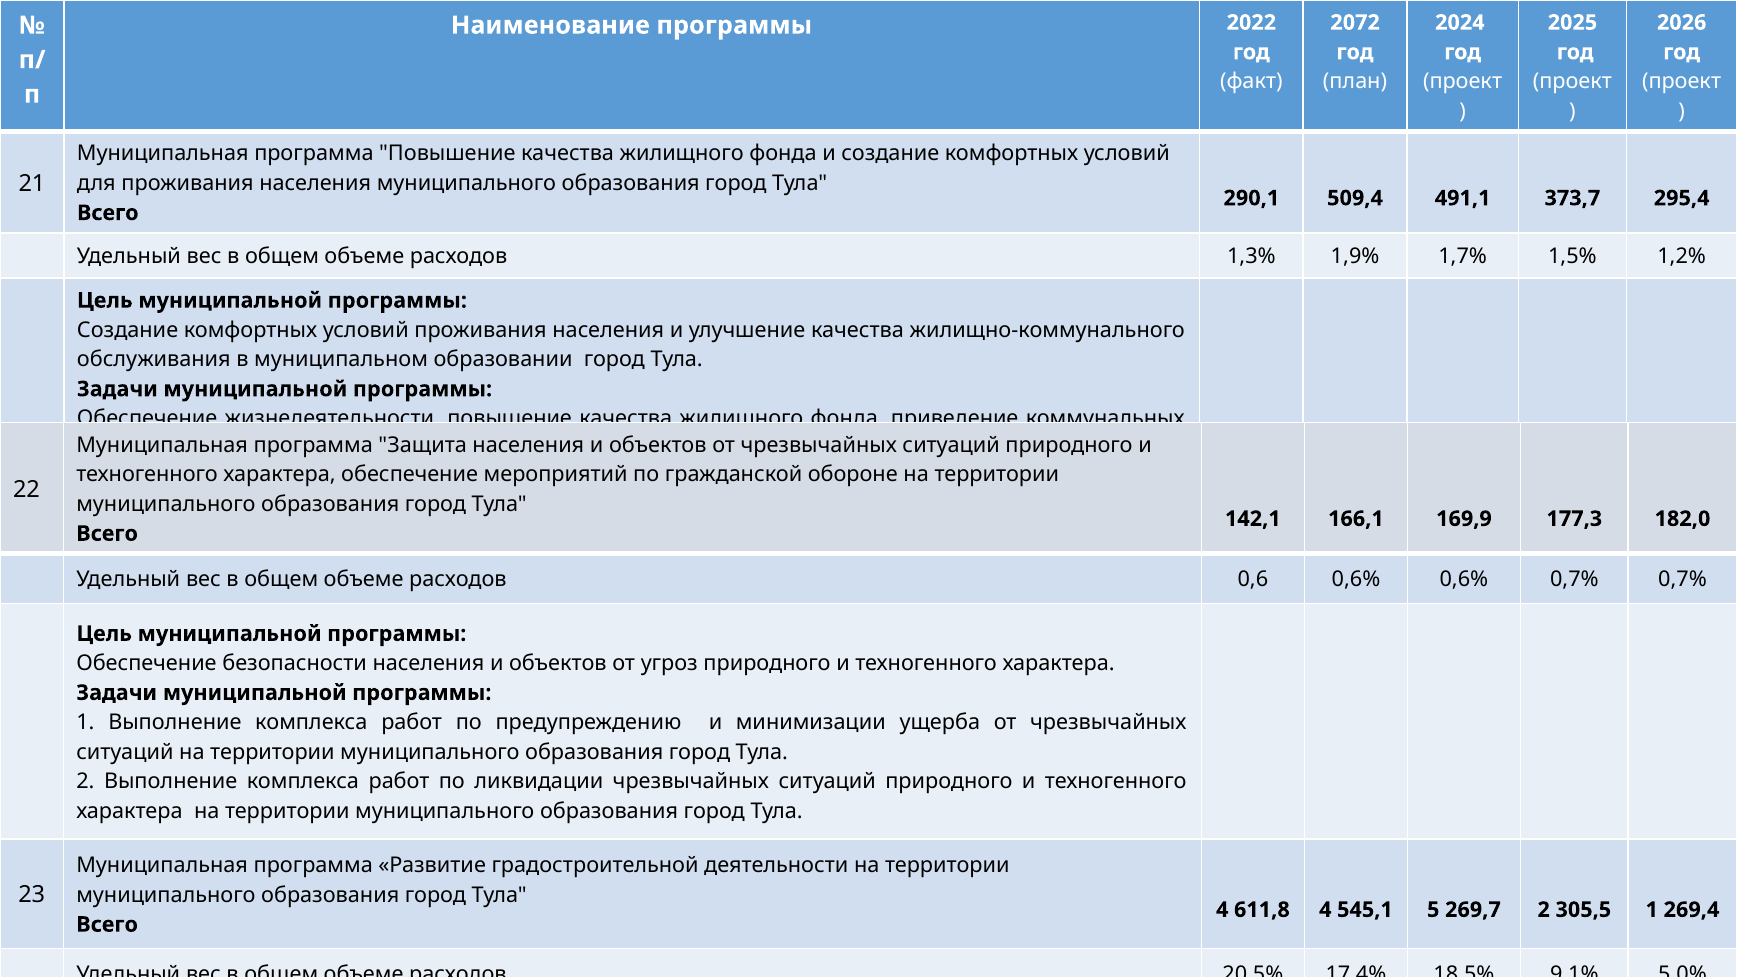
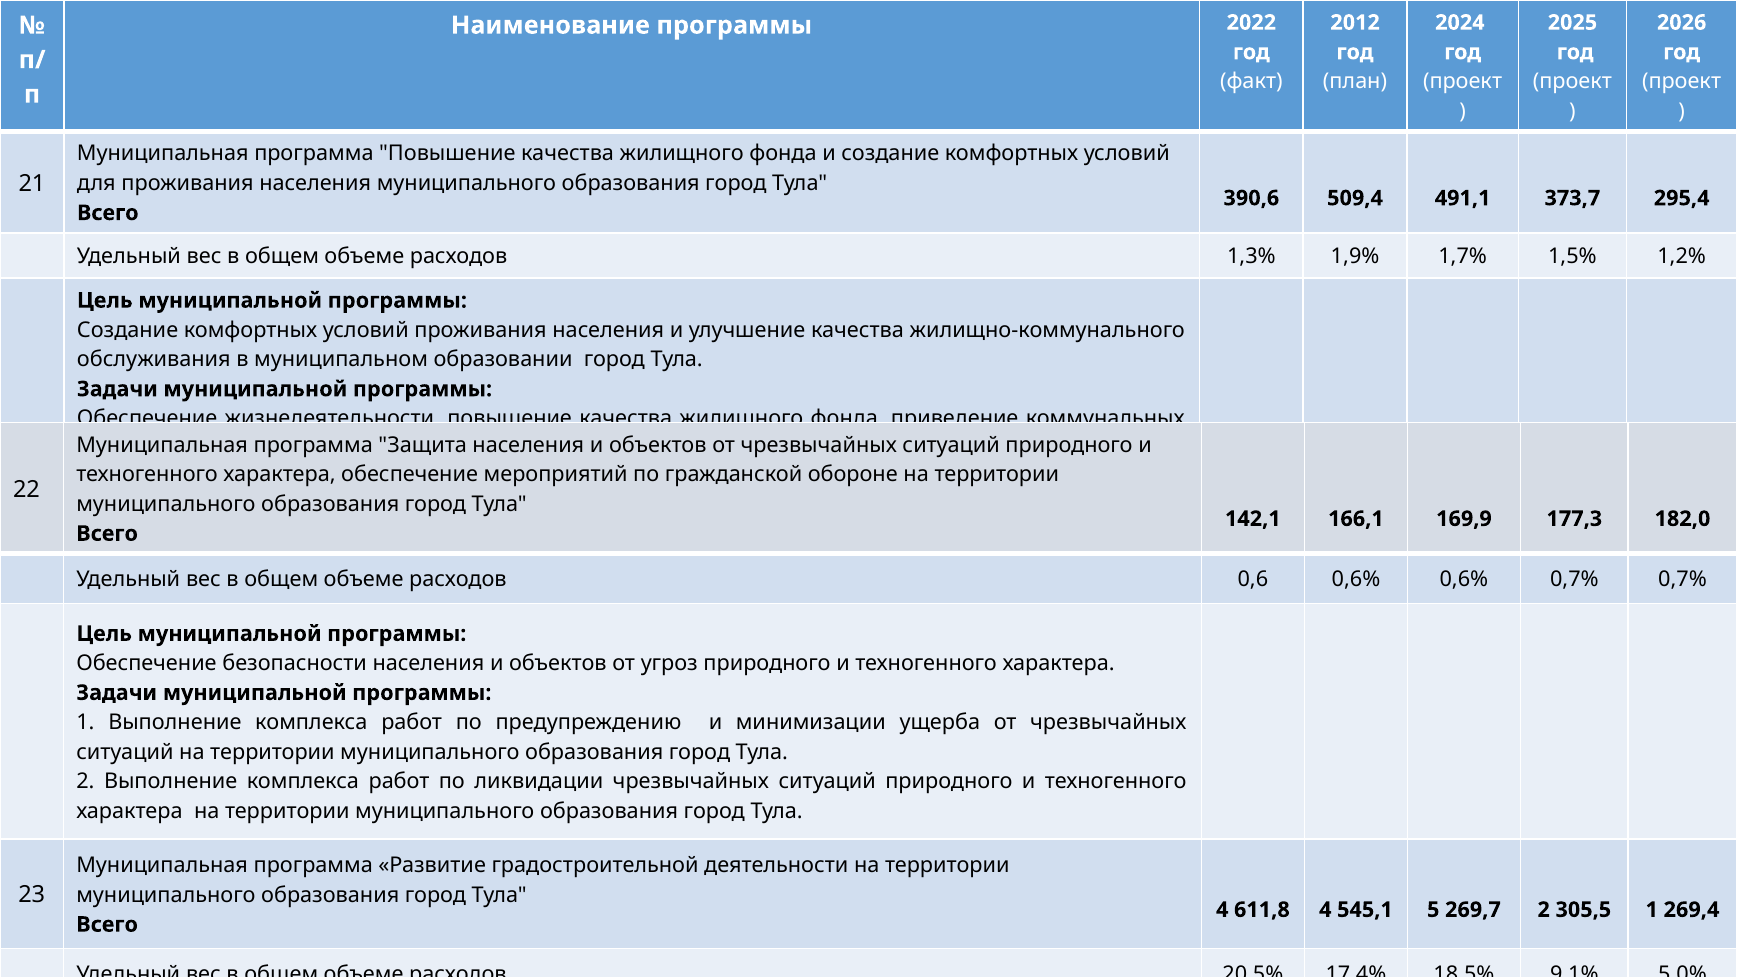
2072: 2072 -> 2012 (1355, 23)
290,1: 290,1 -> 390,6 (1251, 198)
